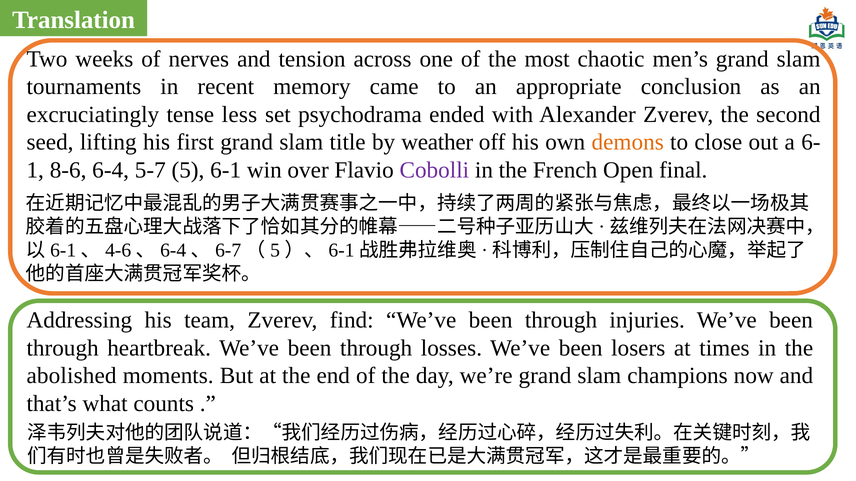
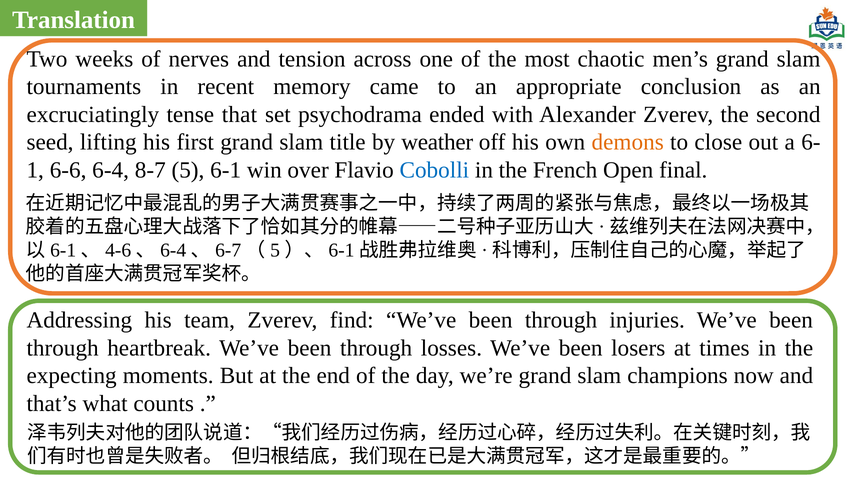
less: less -> that (239, 115)
8-6: 8-6 -> 6-6 (68, 170)
5-7: 5-7 -> 8-7 (150, 170)
Cobolli colour: purple -> blue (434, 170)
abolished: abolished -> expecting (72, 376)
